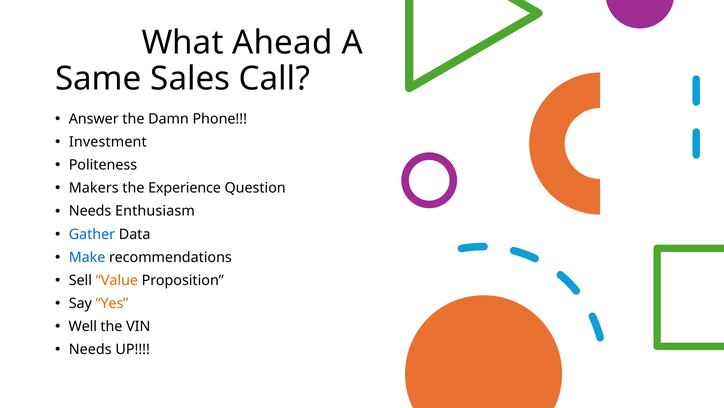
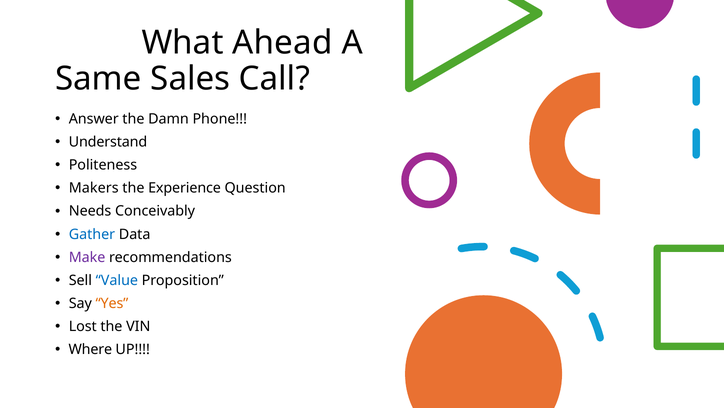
Investment: Investment -> Understand (108, 142)
Enthusiasm: Enthusiasm -> Conceivably (155, 211)
Make colour: blue -> purple (87, 257)
Value colour: orange -> blue (117, 280)
Well: Well -> Lost (83, 326)
Needs: Needs -> Where (90, 349)
